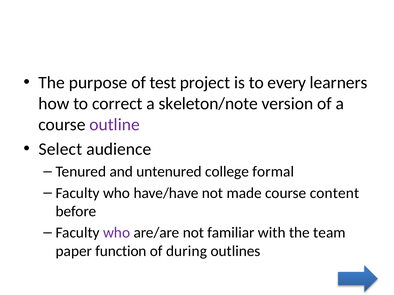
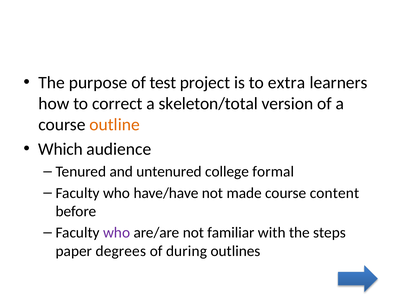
every: every -> extra (287, 83)
skeleton/note: skeleton/note -> skeleton/total (208, 104)
outline colour: purple -> orange (115, 125)
Select: Select -> Which (61, 149)
team: team -> steps (330, 233)
function: function -> degrees (121, 251)
